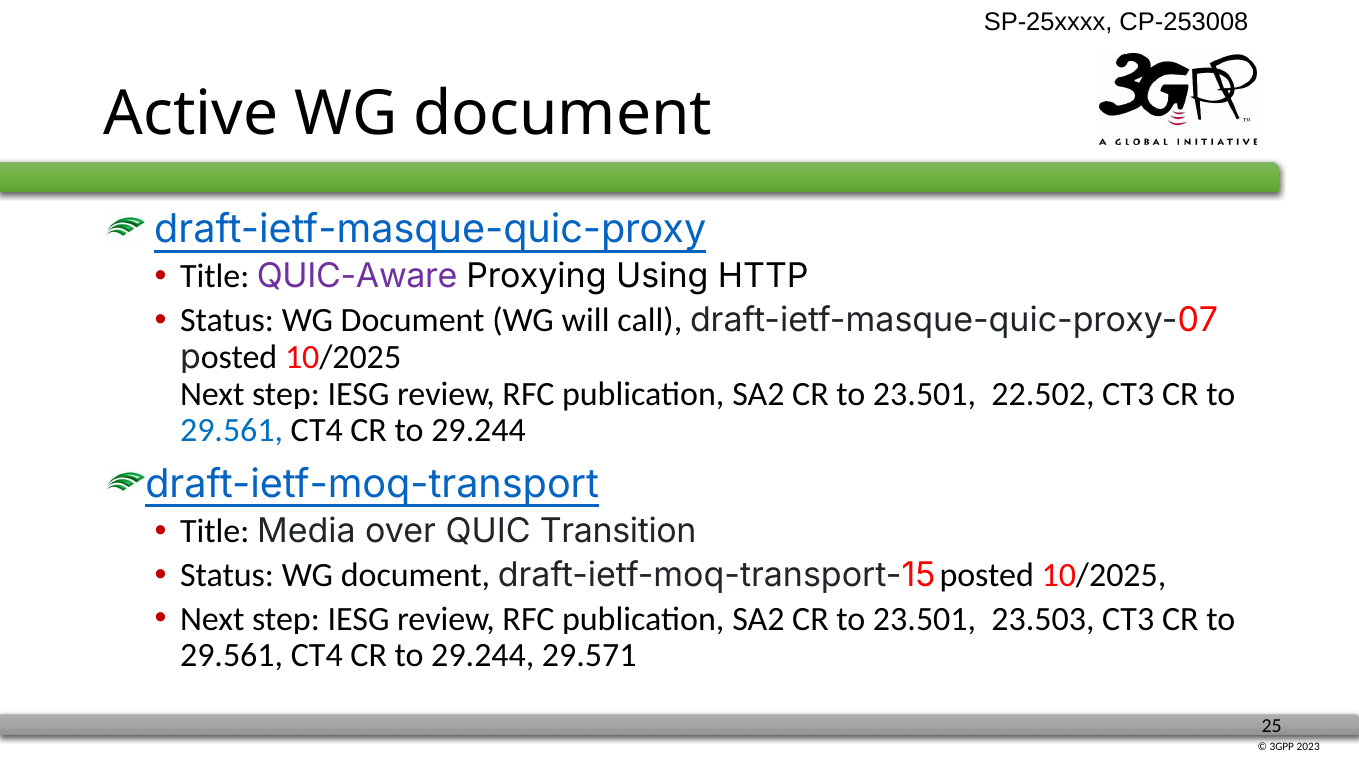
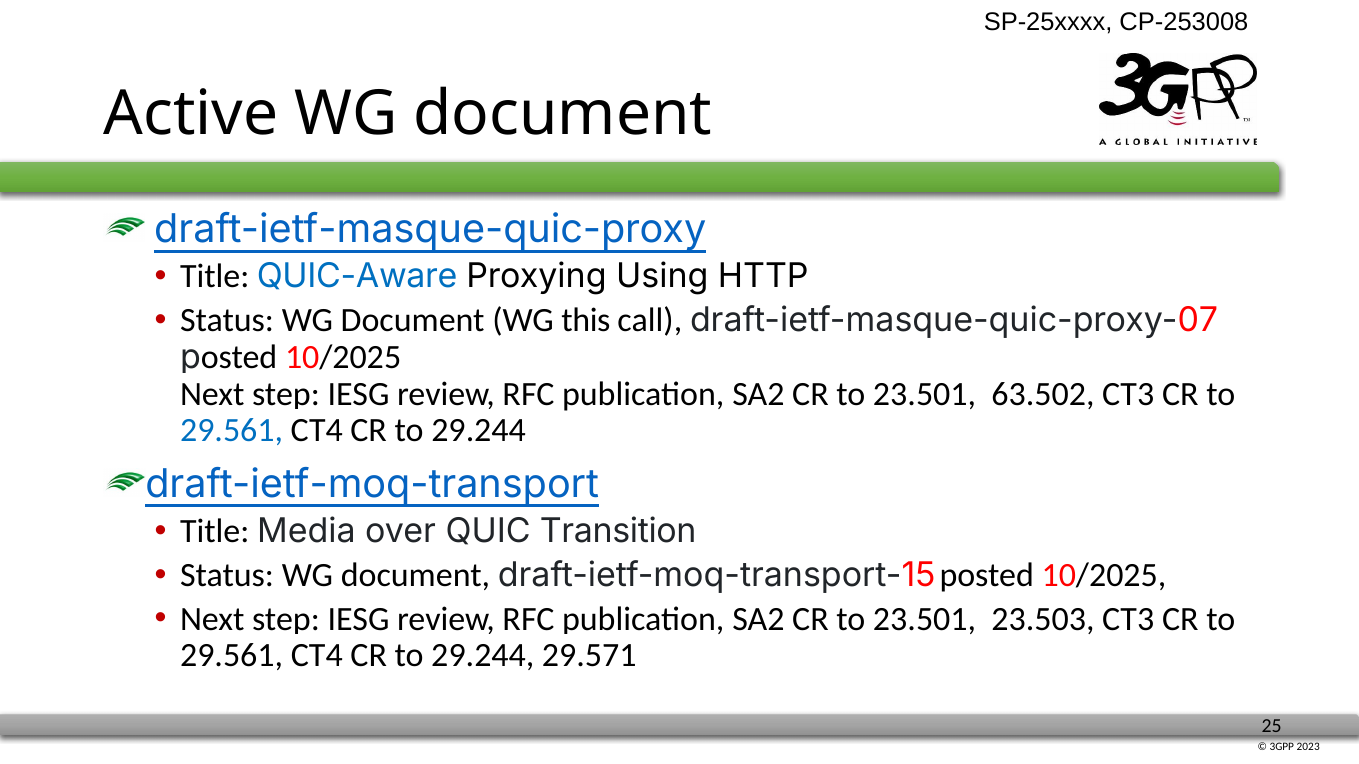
QUIC-Aware colour: purple -> blue (357, 277)
will: will -> this (586, 321)
22.502: 22.502 -> 63.502 (1043, 394)
